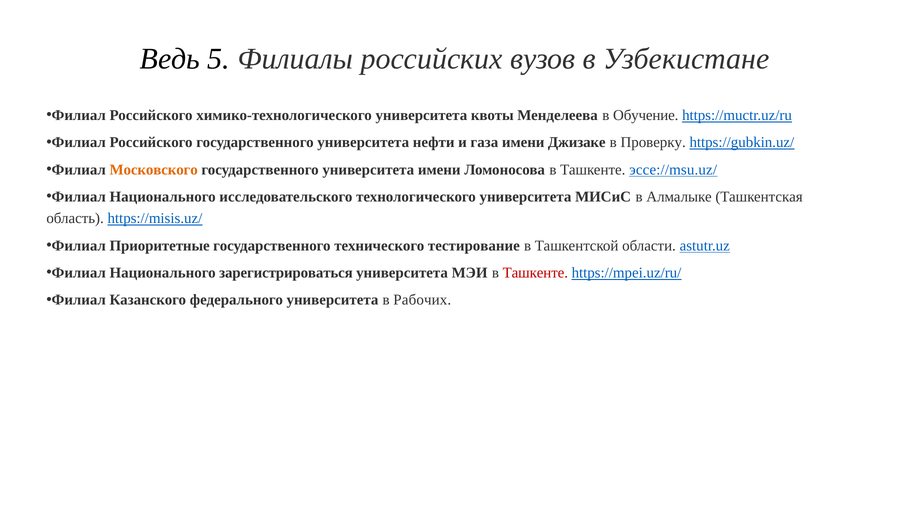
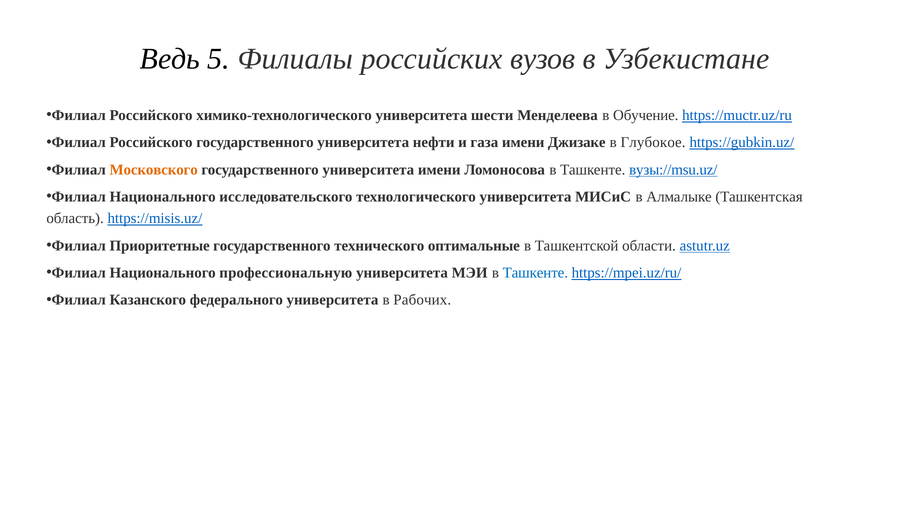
квоты: квоты -> шести (492, 115)
Проверку: Проверку -> Глубокое (653, 142)
эссе://msu.uz/: эссе://msu.uz/ -> вузы://msu.uz/ (673, 170)
тестирование: тестирование -> оптимальные (474, 245)
зарегистрироваться: зарегистрироваться -> профессиональную (286, 273)
Ташкенте colour: red -> blue (535, 273)
